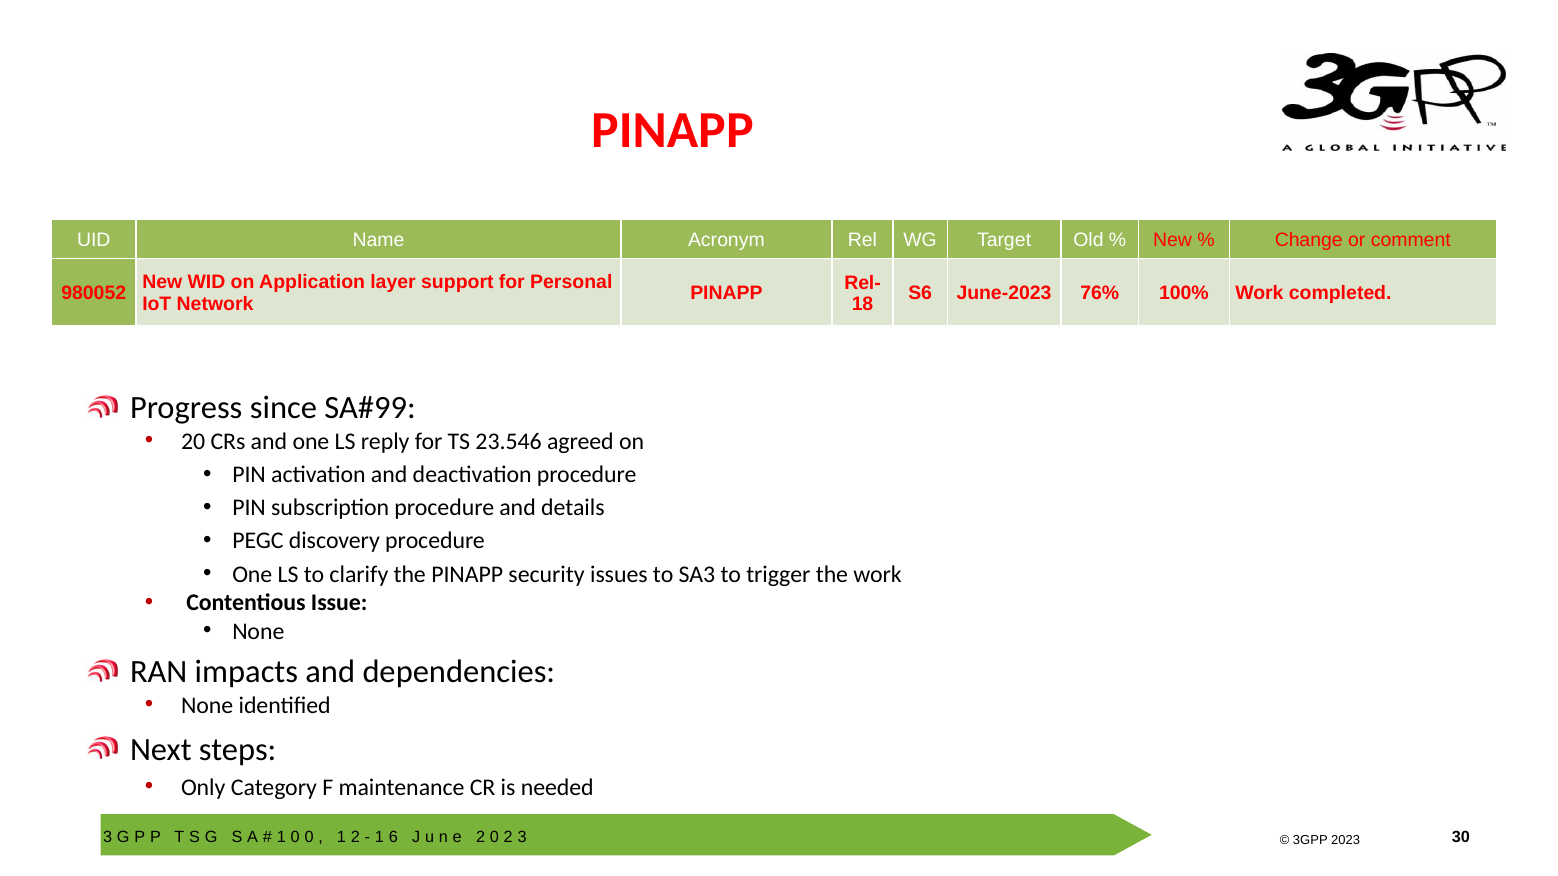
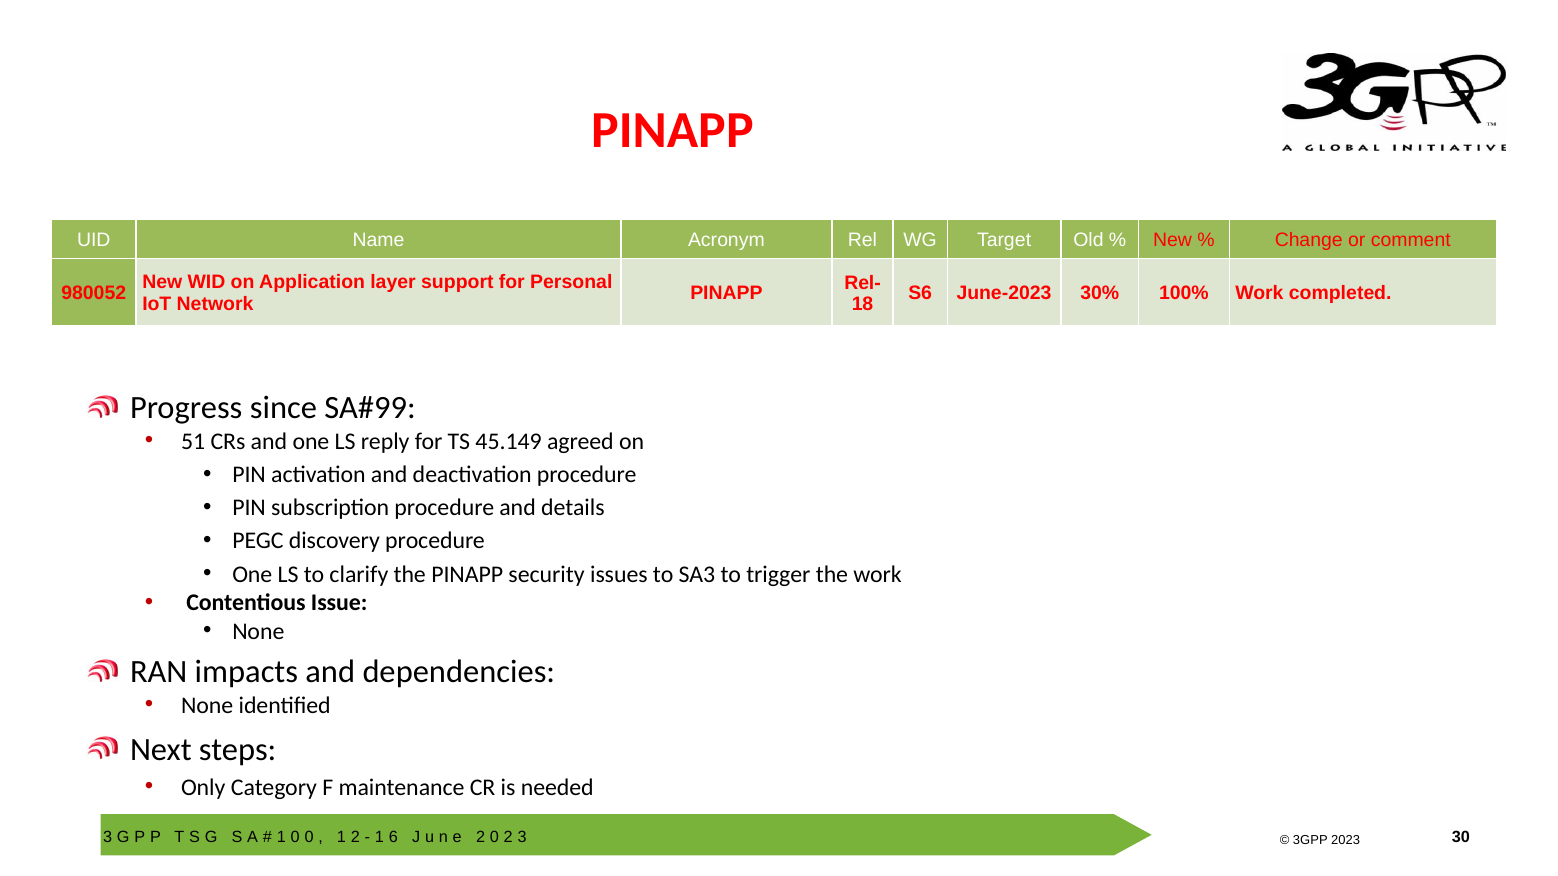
76%: 76% -> 30% (1100, 294)
20: 20 -> 51 (193, 441)
23.546: 23.546 -> 45.149 (509, 441)
